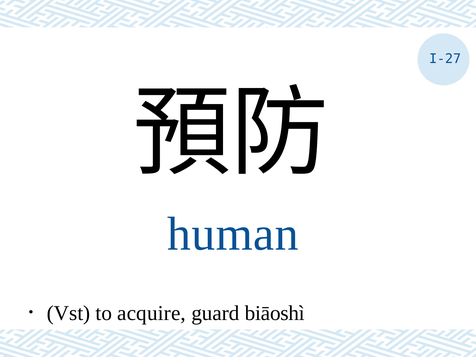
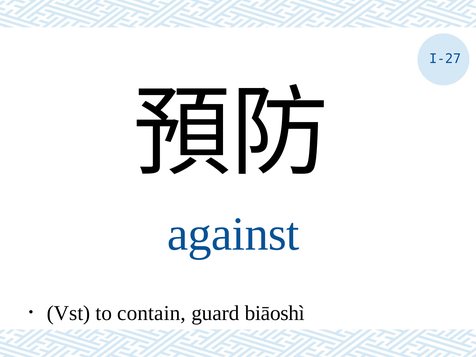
human: human -> against (233, 234)
acquire: acquire -> contain (152, 313)
